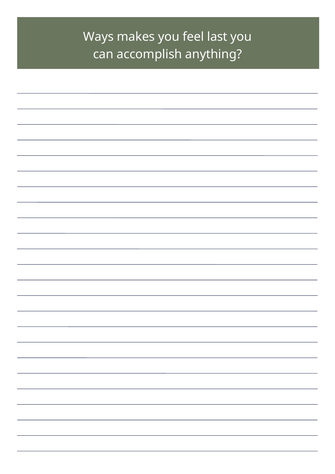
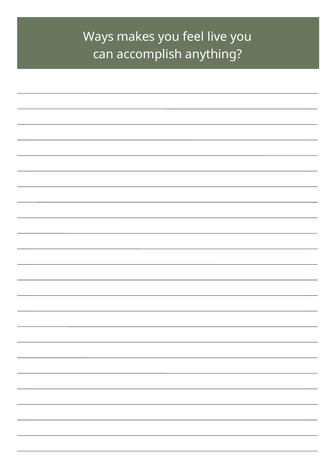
last: last -> live (217, 37)
